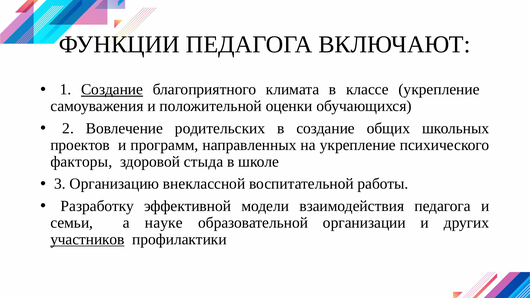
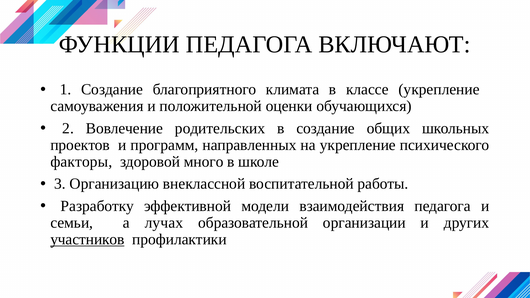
Создание underline: present -> none (112, 90)
стыда: стыда -> много (204, 162)
науке: науке -> лучах (164, 223)
